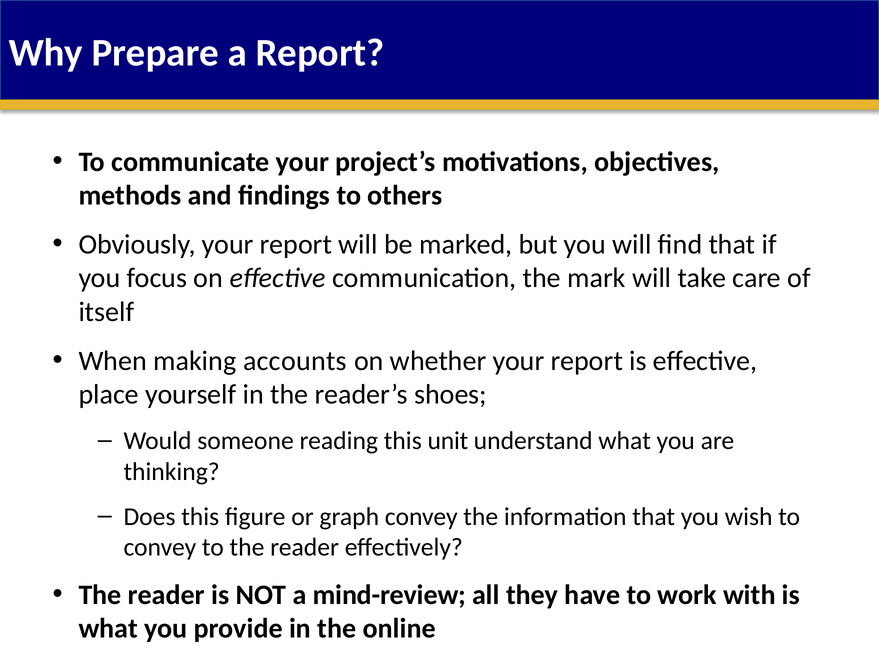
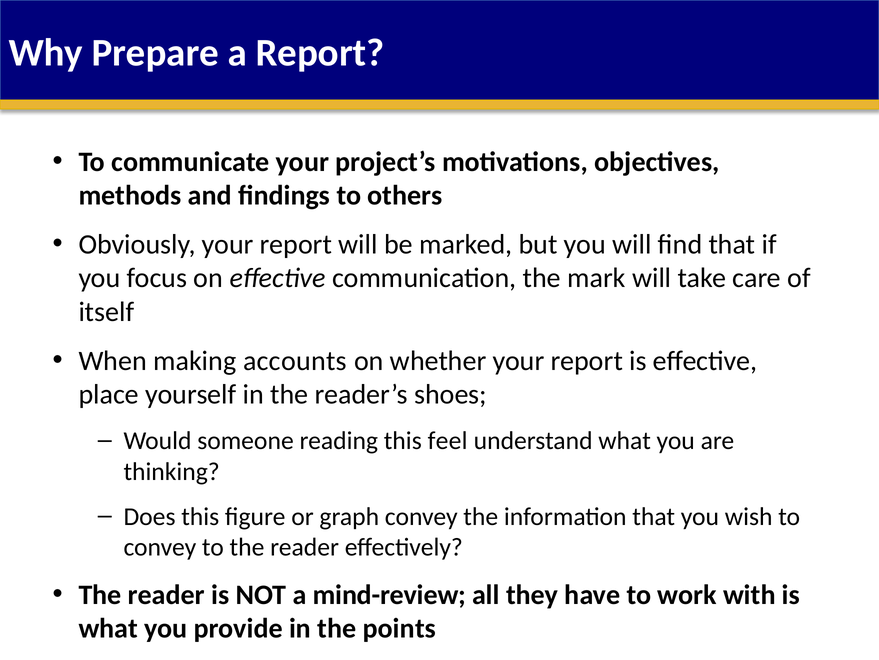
unit: unit -> feel (448, 440)
online: online -> points (399, 628)
